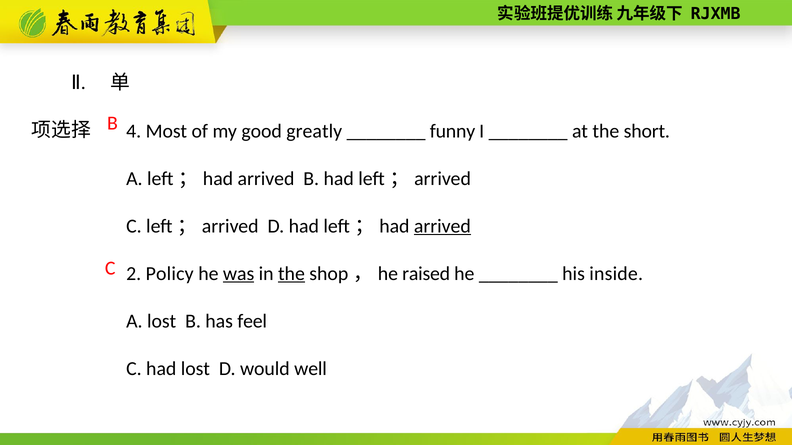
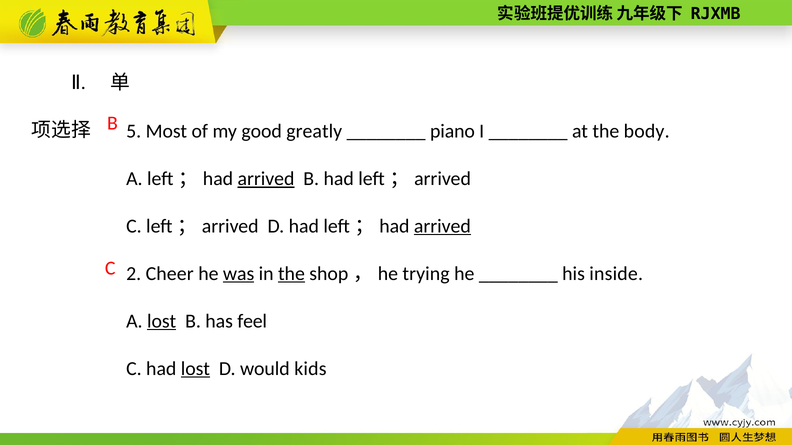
4: 4 -> 5 (134, 131)
funny: funny -> piano (452, 131)
short: short -> body (647, 131)
arrived underline: none -> present (266, 179)
Policy: Policy -> Cheer (170, 274)
raised: raised -> trying (426, 274)
lost underline: none -> present (162, 321)
lost underline: none -> present (195, 369)
well: well -> kids (310, 369)
